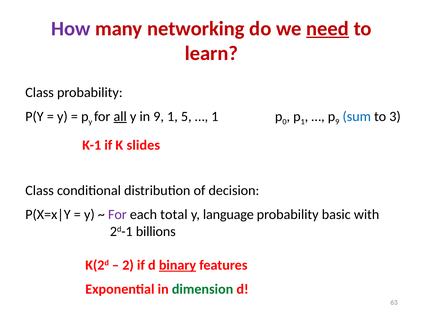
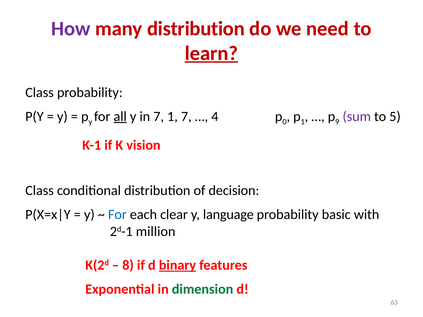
many networking: networking -> distribution (196, 29)
need underline: present -> none (328, 29)
learn underline: none -> present (211, 53)
in 9: 9 -> 7 (159, 117)
1 5: 5 -> 7 (186, 117)
1: 1 -> 4 (215, 117)
sum colour: blue -> purple (357, 117)
3: 3 -> 5 (395, 117)
slides: slides -> vision (143, 145)
For colour: purple -> blue (117, 215)
total: total -> clear (174, 215)
billions: billions -> million (156, 232)
2: 2 -> 8 (128, 265)
